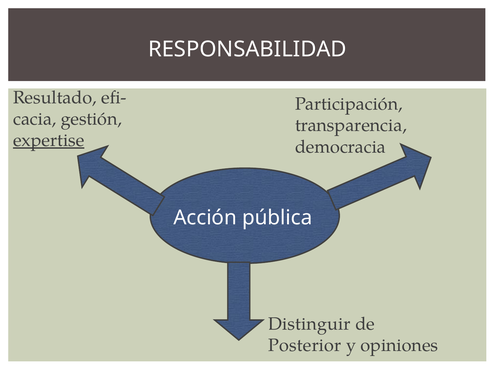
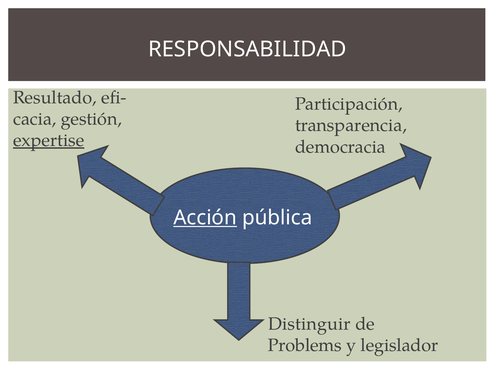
Acción underline: none -> present (205, 218)
Posterior: Posterior -> Problems (305, 345)
opiniones: opiniones -> legislador (399, 345)
